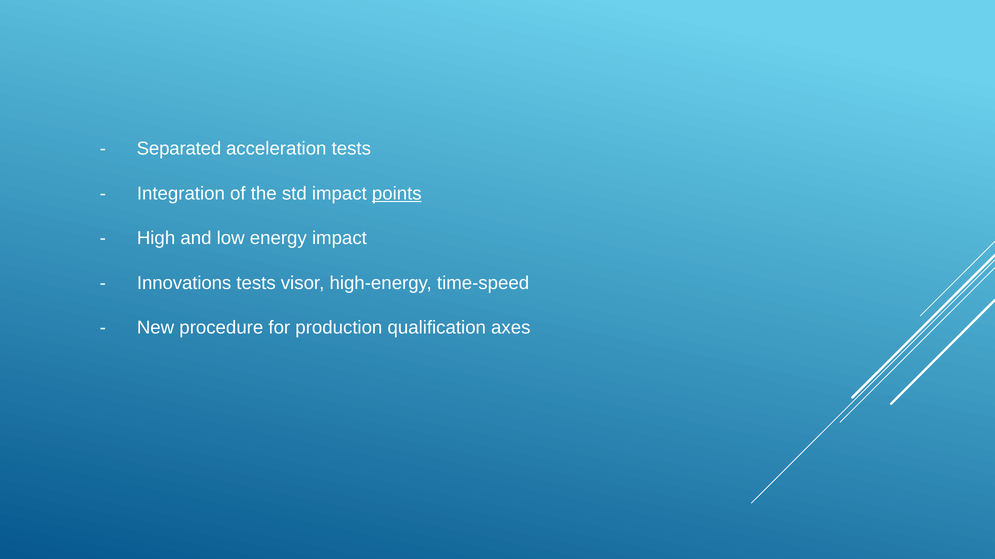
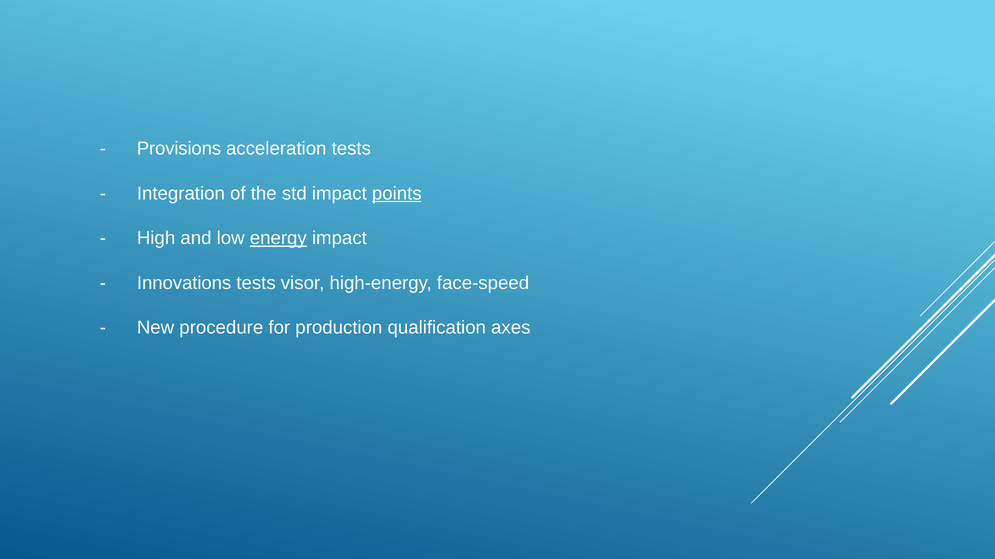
Separated: Separated -> Provisions (179, 149)
energy underline: none -> present (278, 238)
time-speed: time-speed -> face-speed (483, 283)
